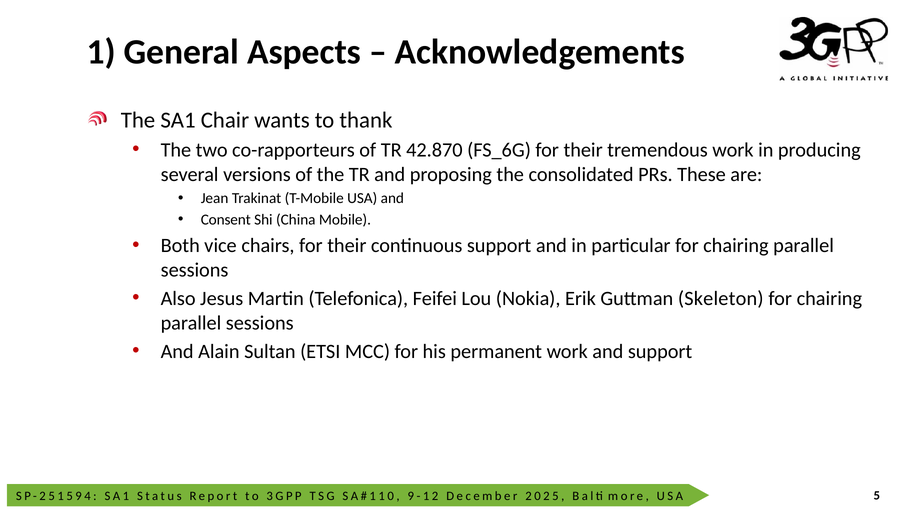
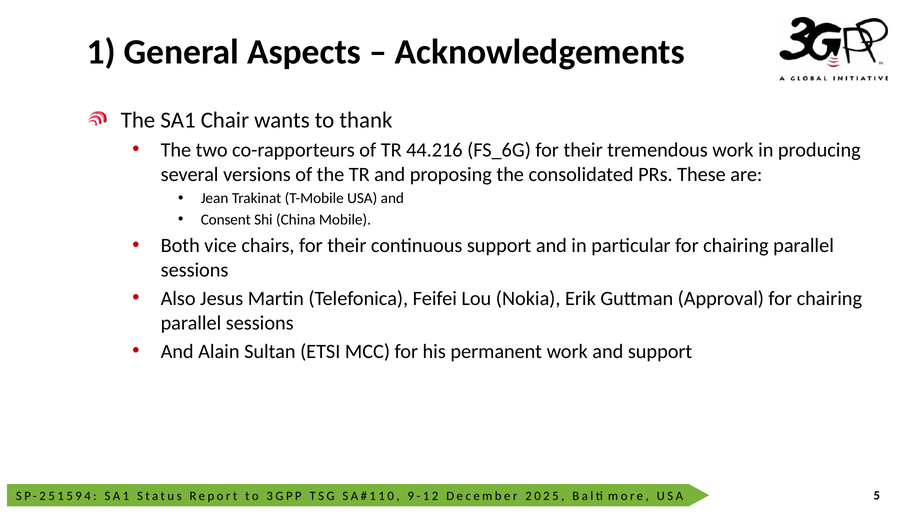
42.870: 42.870 -> 44.216 (434, 150)
Skeleton: Skeleton -> Approval (721, 298)
